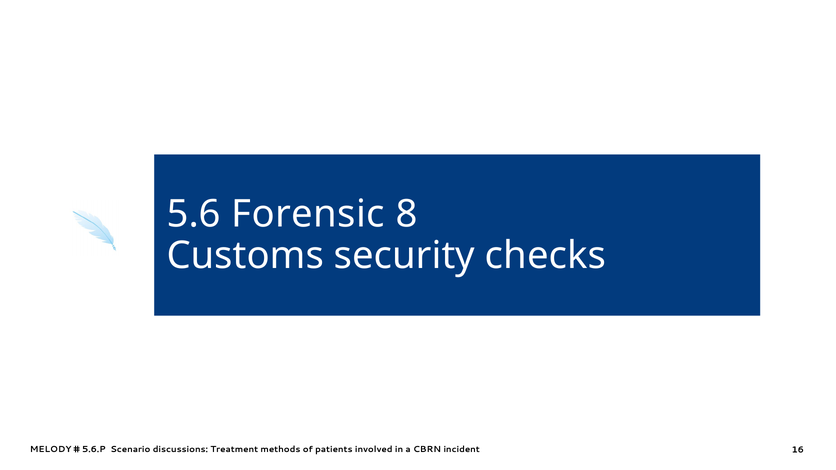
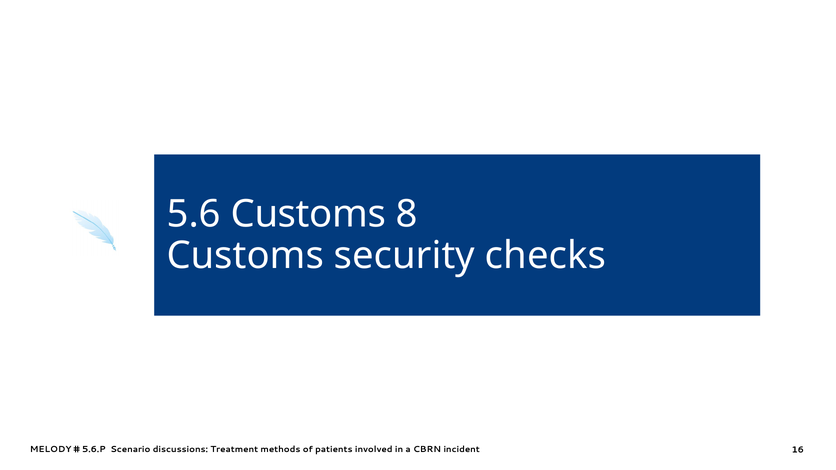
5.6 Forensic: Forensic -> Customs (308, 214)
